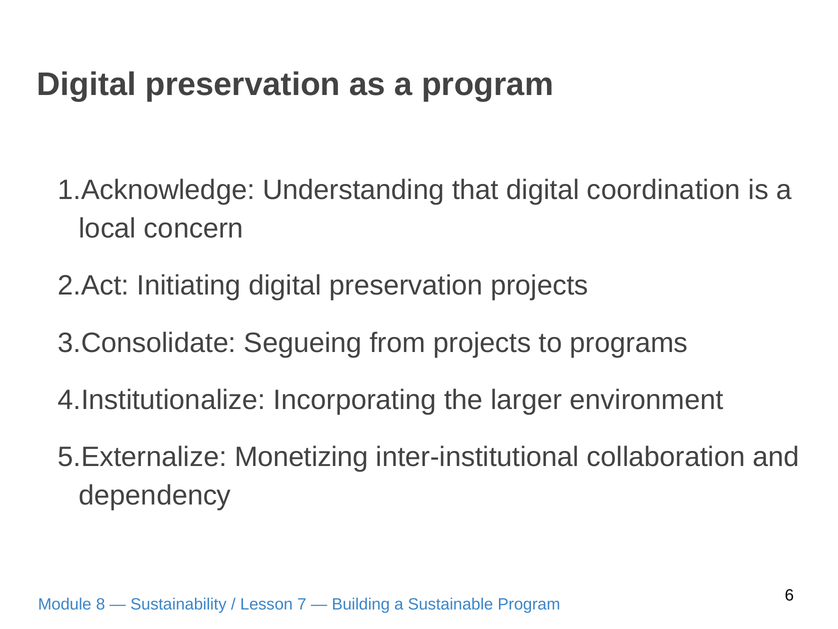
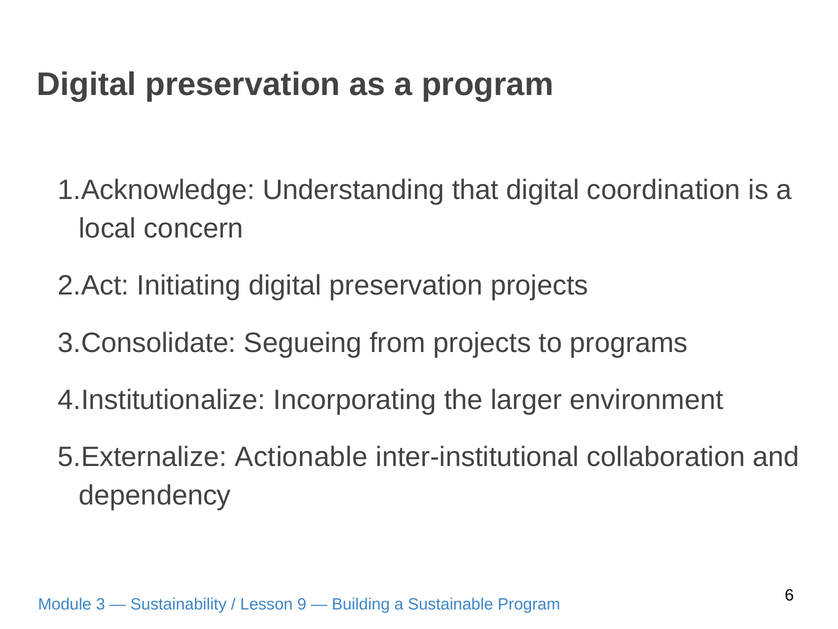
Monetizing: Monetizing -> Actionable (301, 457)
8: 8 -> 3 (101, 604)
7: 7 -> 9 (302, 604)
